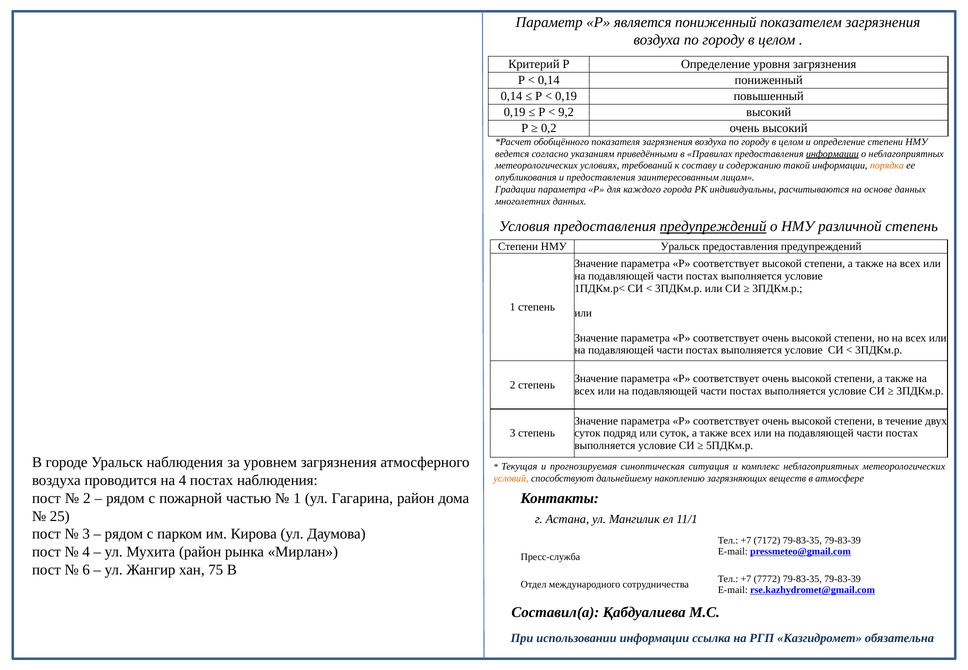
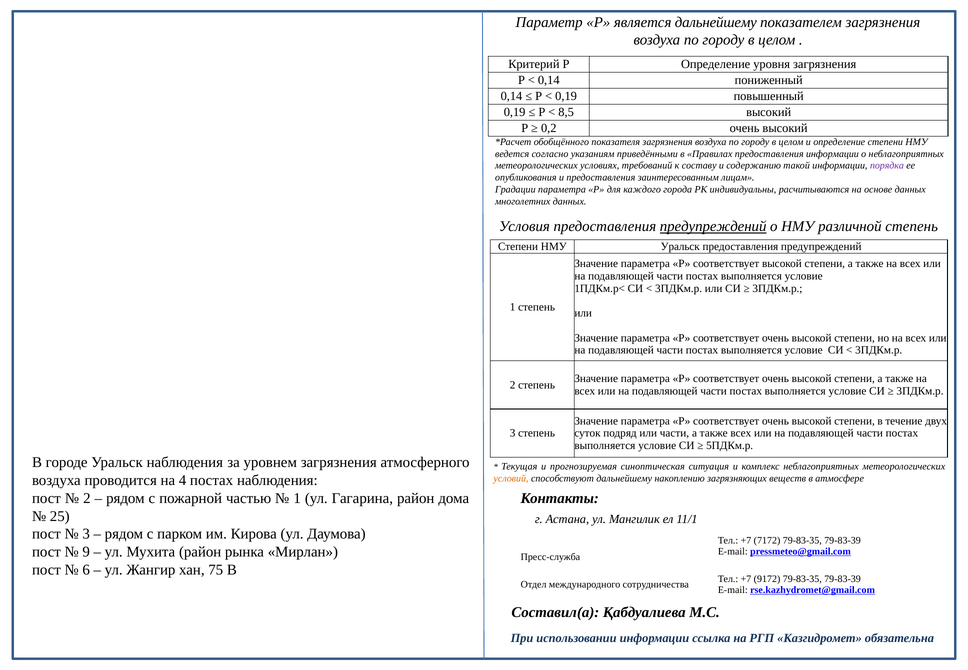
является пониженный: пониженный -> дальнейшему (716, 22)
9,2: 9,2 -> 8,5 (566, 112)
информации underline: present -> none (832, 154)
порядка colour: orange -> purple (887, 166)
или суток: суток -> части (674, 433)
4: 4 -> 9 (86, 552)
7772: 7772 -> 9172 (767, 579)
